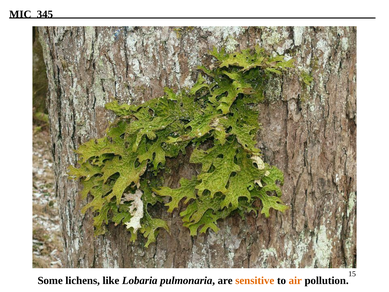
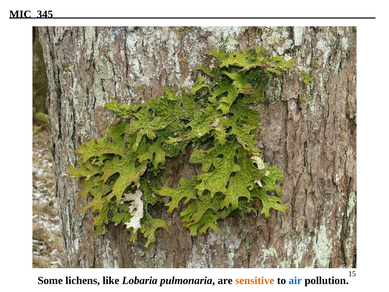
air colour: orange -> blue (295, 280)
